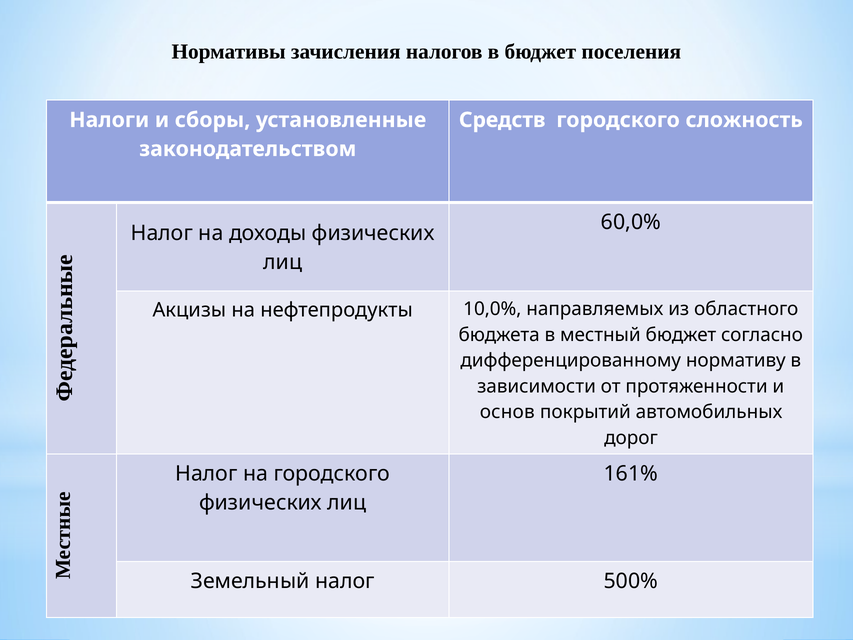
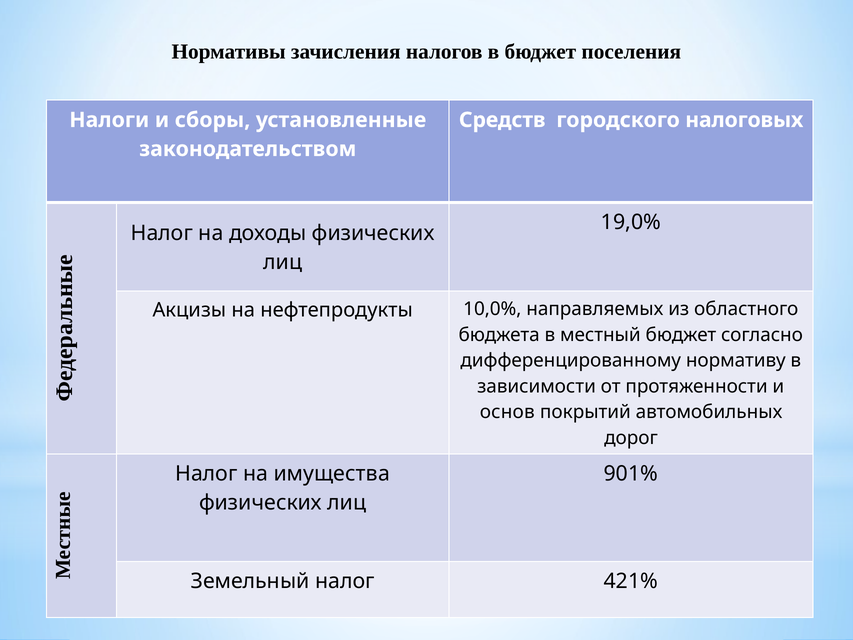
сложность: сложность -> налоговых (744, 120)
60,0%: 60,0% -> 19,0% (631, 222)
на городского: городского -> имущества (332, 474)
161%: 161% -> 901% (631, 474)
500%: 500% -> 421% (631, 581)
